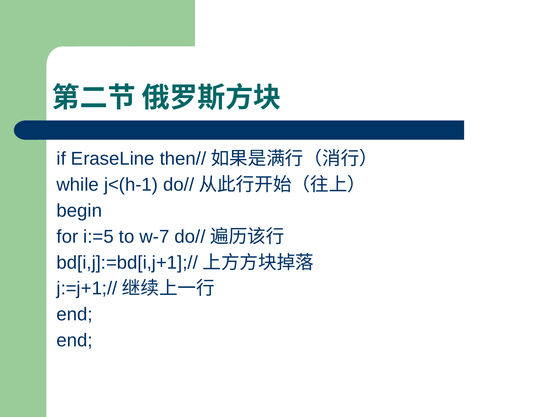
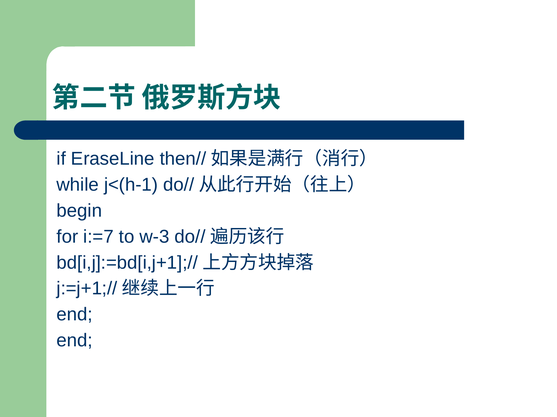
i:=5: i:=5 -> i:=7 (99, 237)
w-7: w-7 -> w-3 (155, 237)
